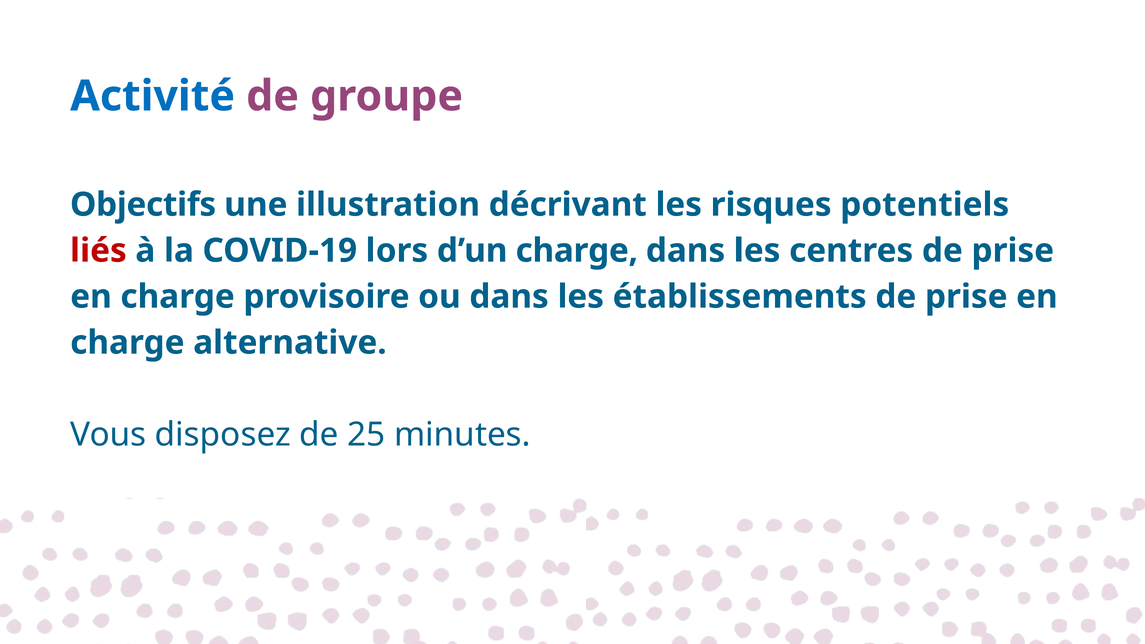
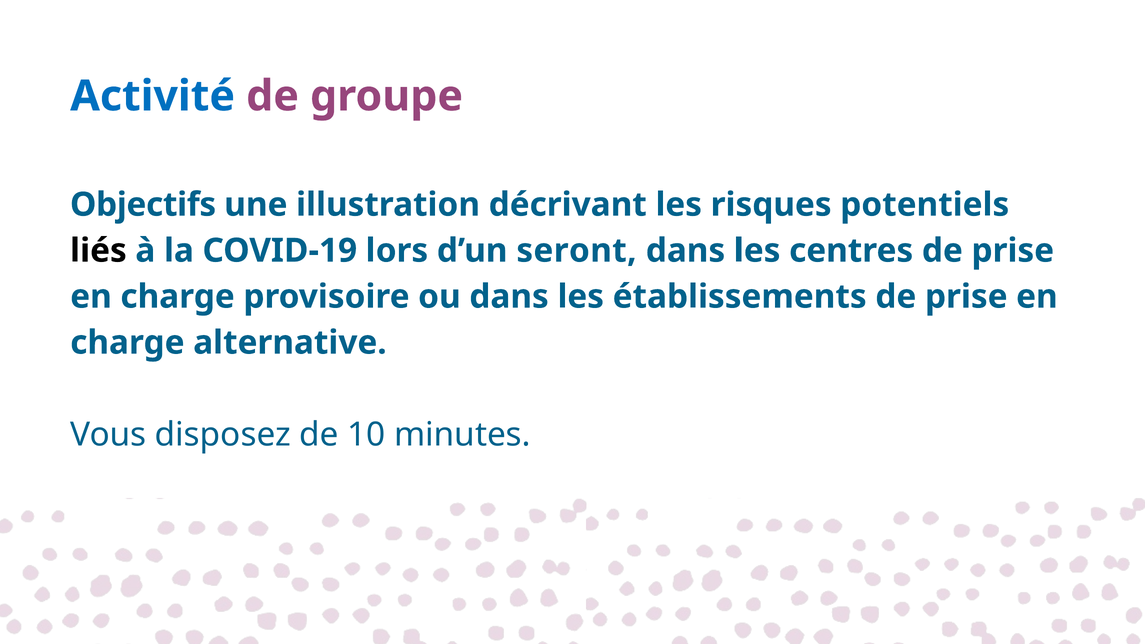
liés colour: red -> black (98, 251)
d’un charge: charge -> seront (576, 251)
25: 25 -> 10 (366, 435)
